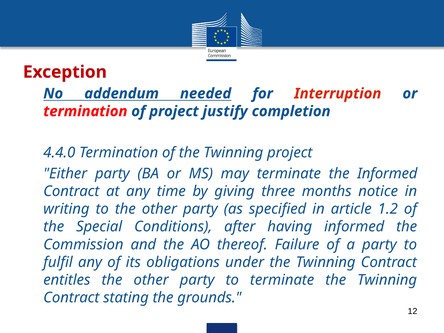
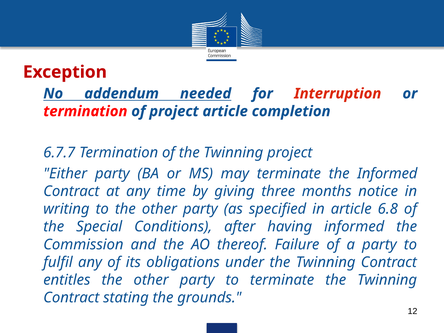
project justify: justify -> article (225, 111)
4.4.0: 4.4.0 -> 6.7.7 (59, 153)
1.2: 1.2 -> 6.8 (388, 209)
